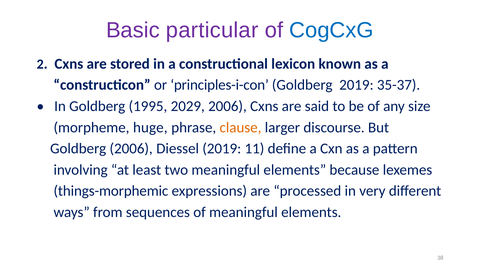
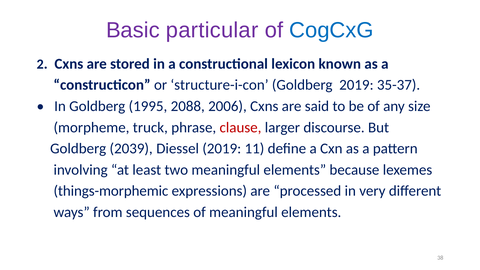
principles-i-con: principles-i-con -> structure-i-con (219, 85)
2029: 2029 -> 2088 (188, 106)
huge: huge -> truck (150, 127)
clause colour: orange -> red (240, 127)
Goldberg 2006: 2006 -> 2039 (131, 149)
